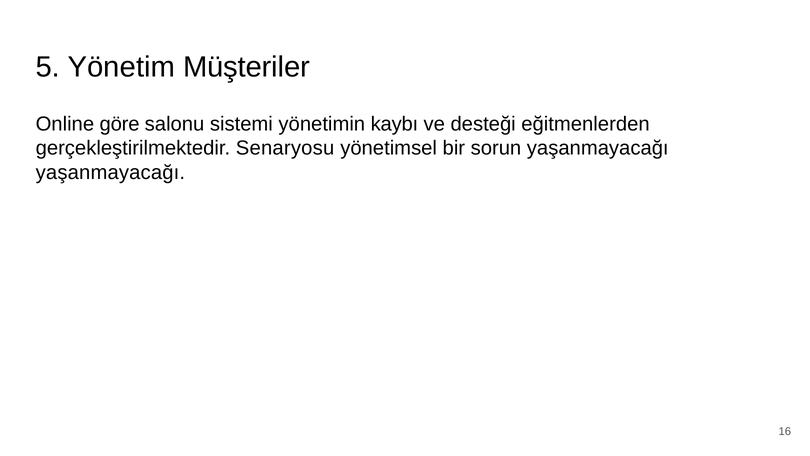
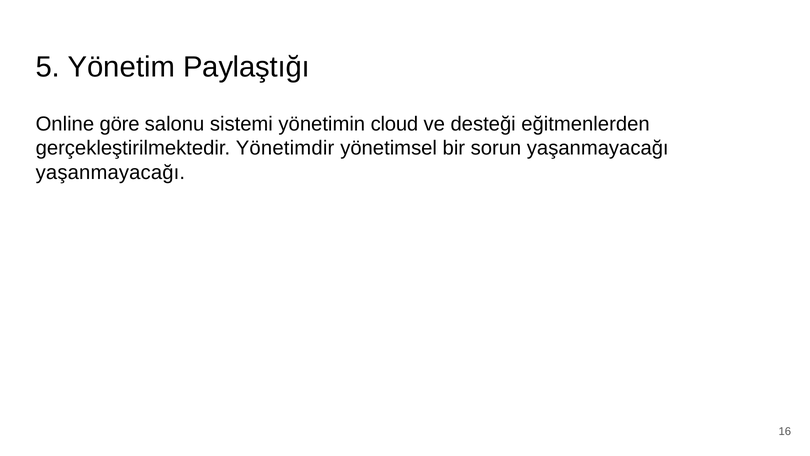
Müşteriler: Müşteriler -> Paylaştığı (247, 67)
kaybı: kaybı -> cloud (394, 124)
Senaryosu: Senaryosu -> Yönetimdir (285, 148)
